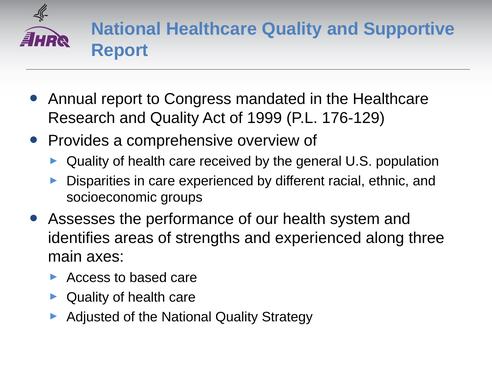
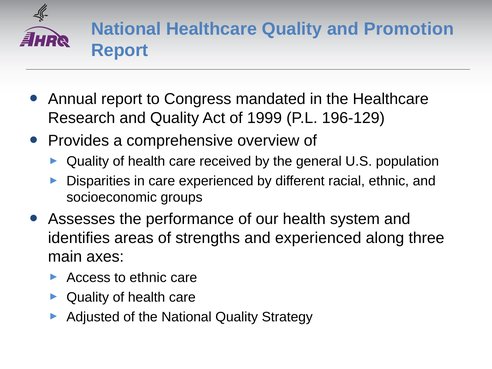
Supportive: Supportive -> Promotion (409, 29)
176-129: 176-129 -> 196-129 (353, 118)
to based: based -> ethnic (148, 278)
